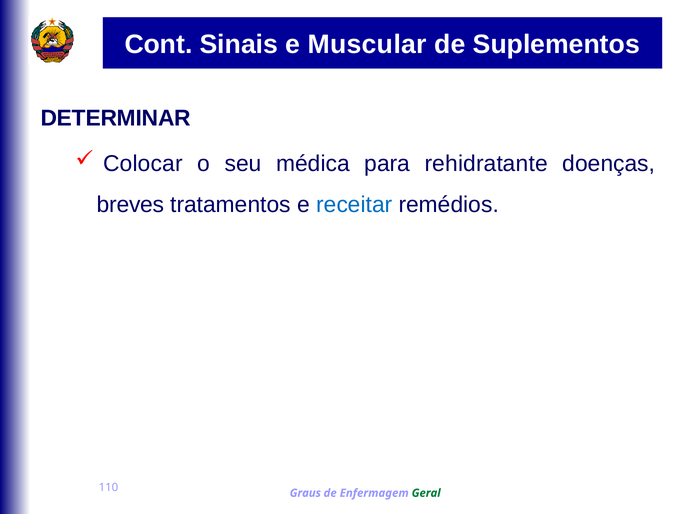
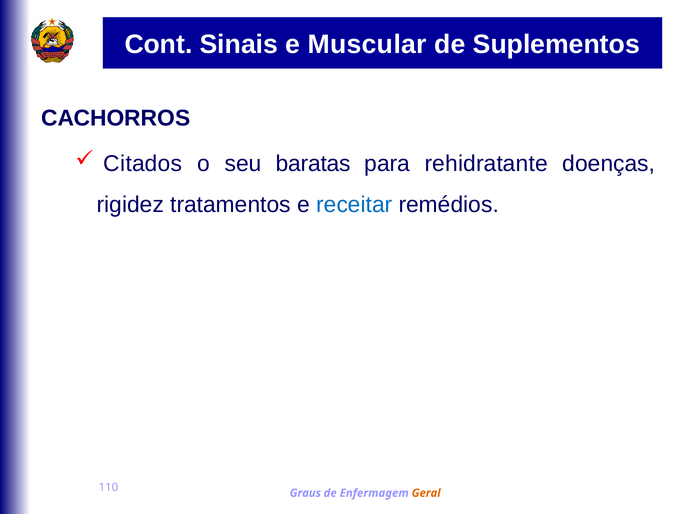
DETERMINAR: DETERMINAR -> CACHORROS (116, 118)
Colocar: Colocar -> Citados (143, 164)
médica: médica -> baratas (313, 164)
breves: breves -> rigidez (130, 205)
Geral colour: green -> orange (426, 493)
